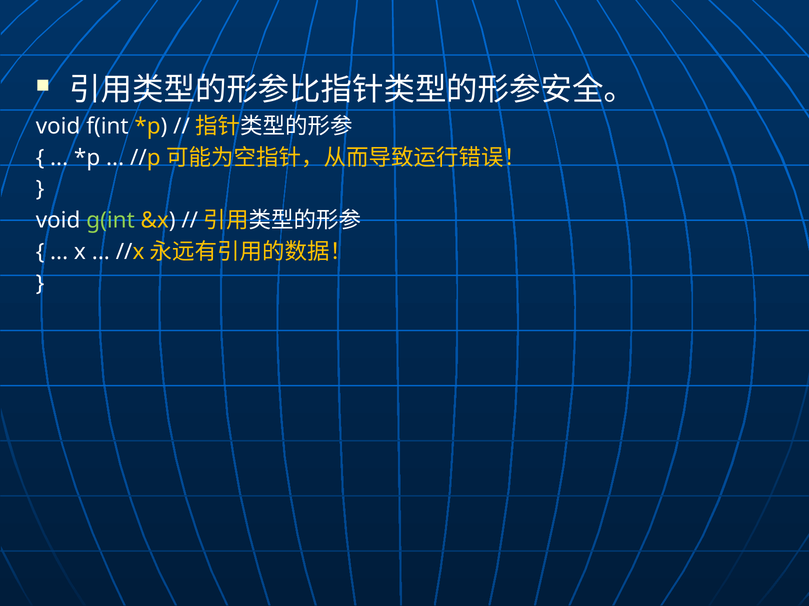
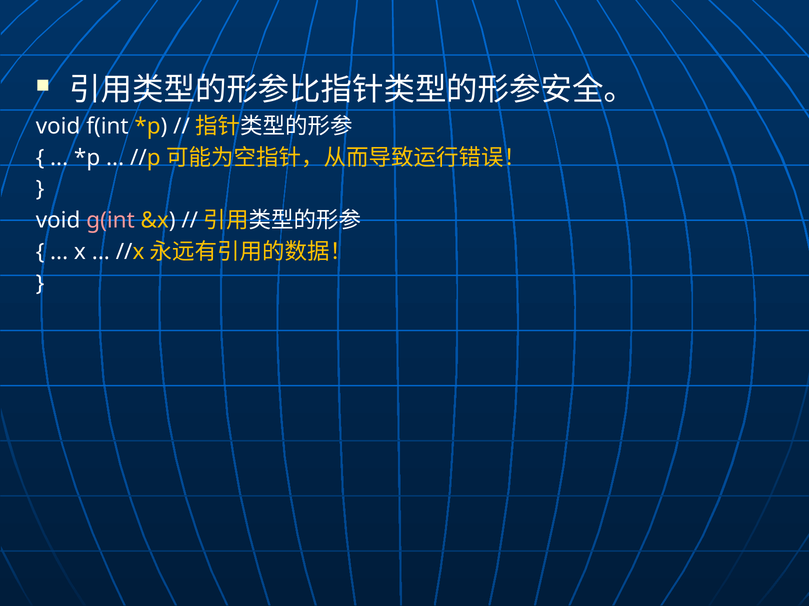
g(int colour: light green -> pink (111, 221)
